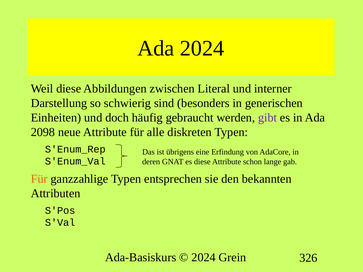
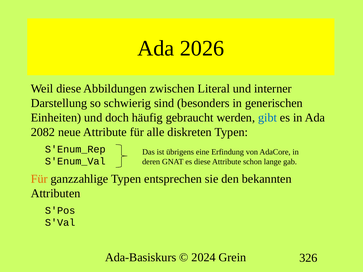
Ada 2024: 2024 -> 2026 (202, 48)
gibt colour: purple -> blue (268, 118)
2098: 2098 -> 2082 (43, 132)
